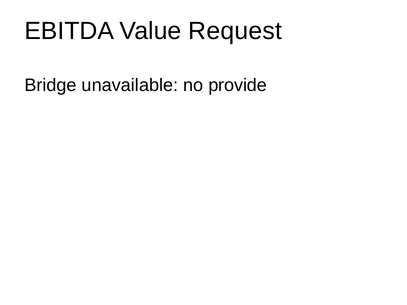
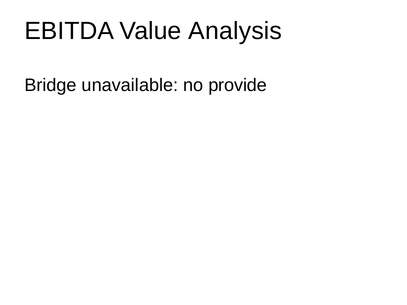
Request: Request -> Analysis (235, 31)
